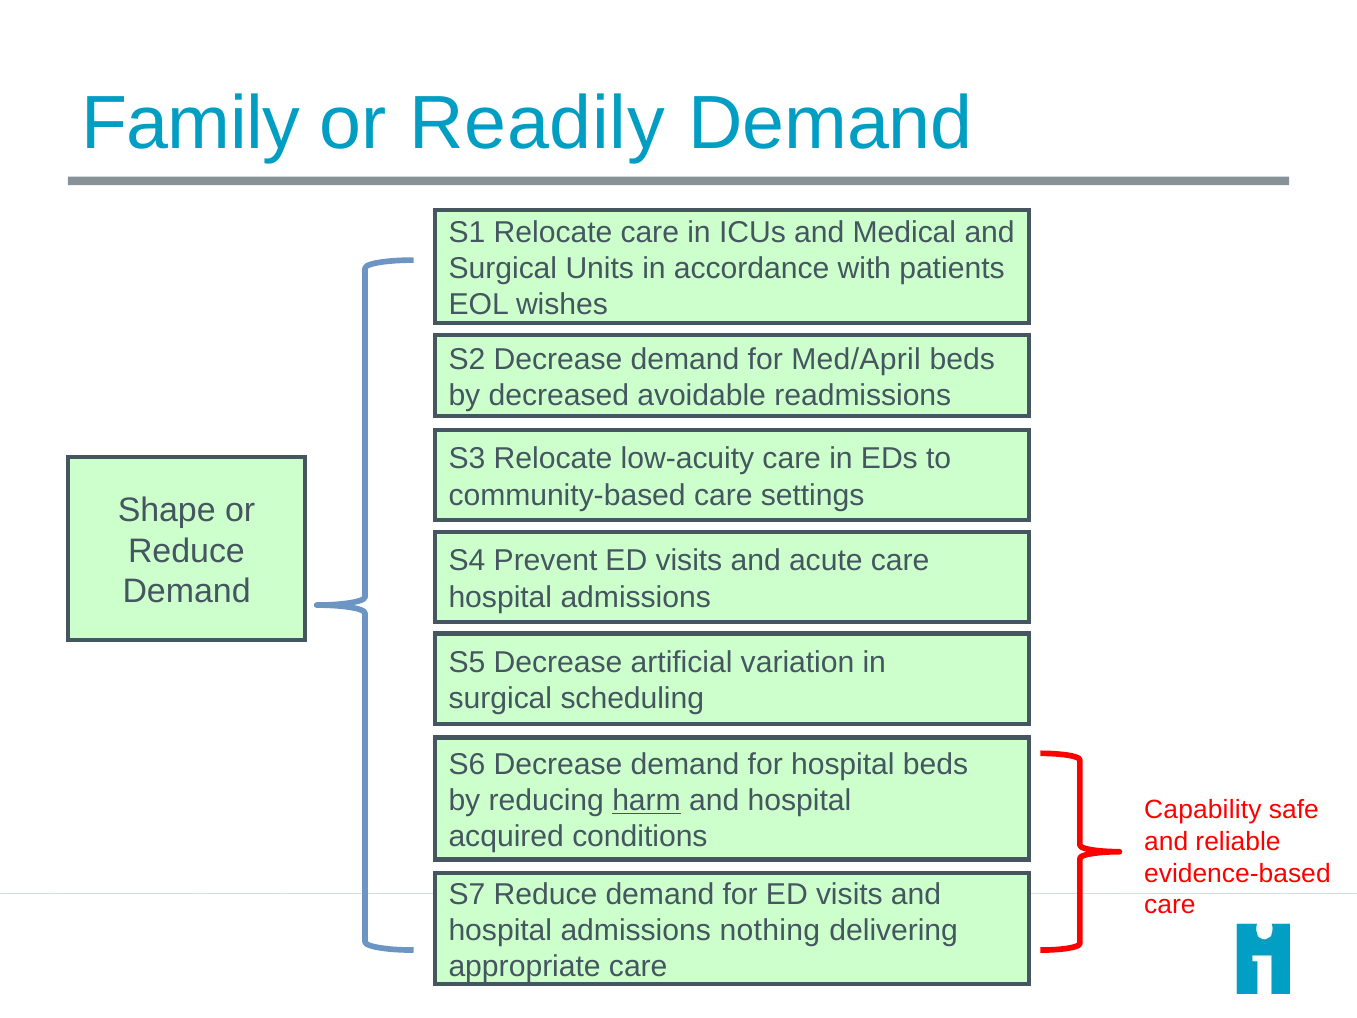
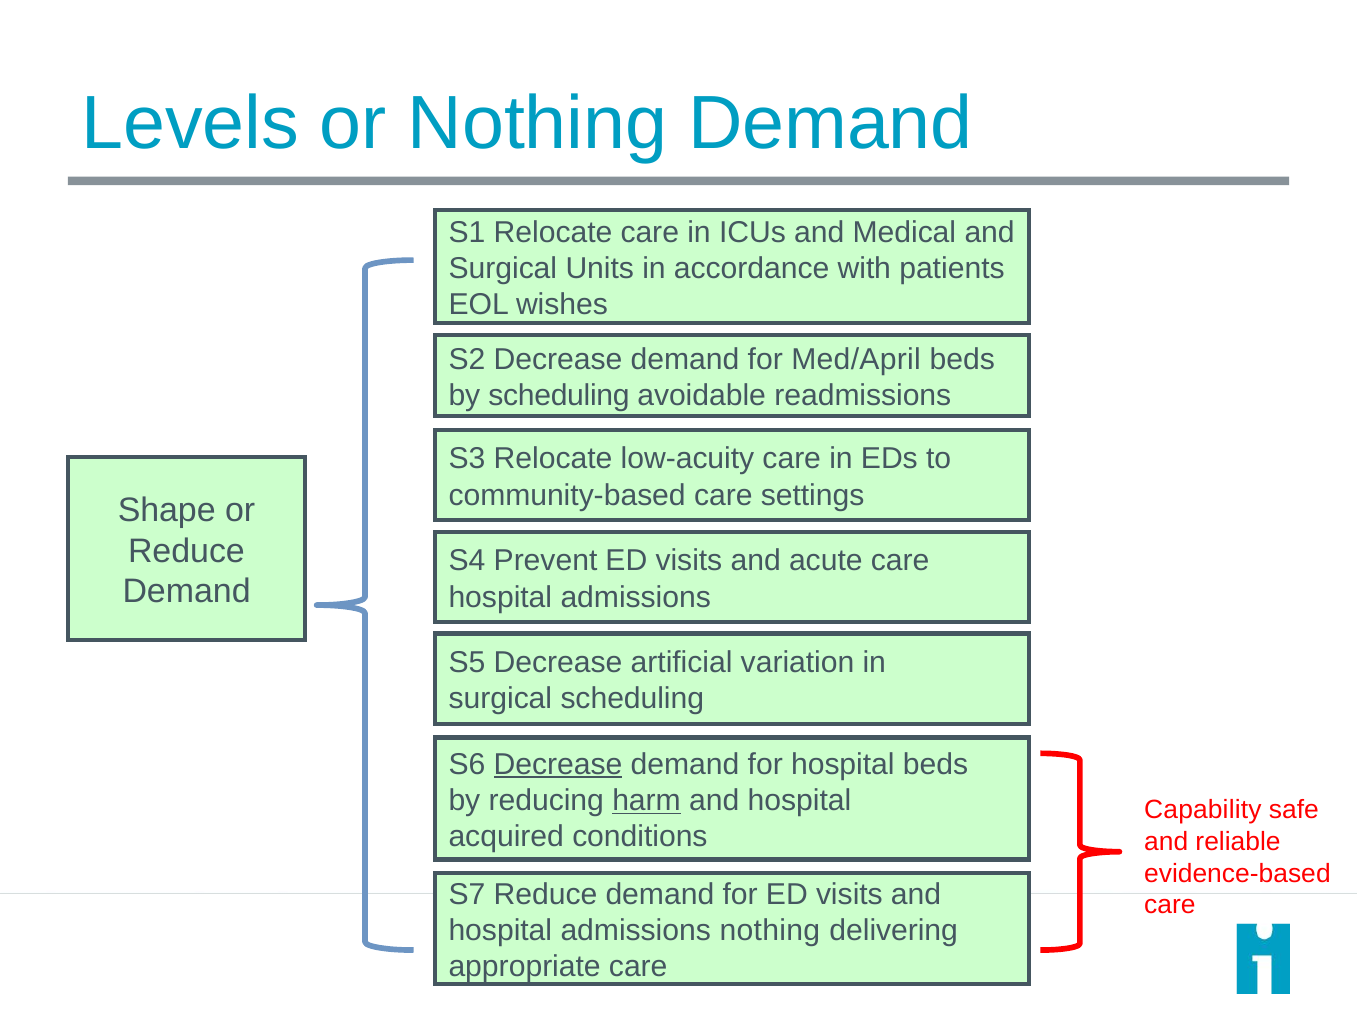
Family: Family -> Levels (190, 123)
or Readily: Readily -> Nothing (538, 123)
by decreased: decreased -> scheduling (559, 396)
Decrease underline: none -> present (558, 764)
